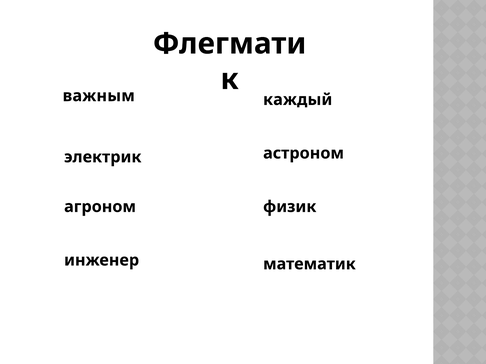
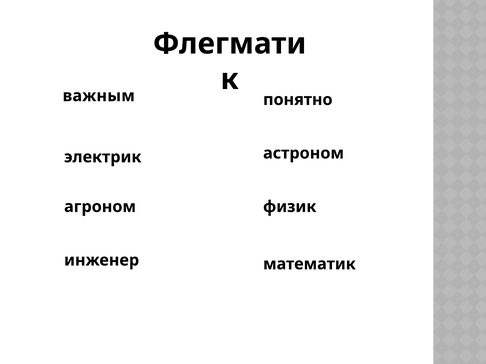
каждый: каждый -> понятно (298, 100)
